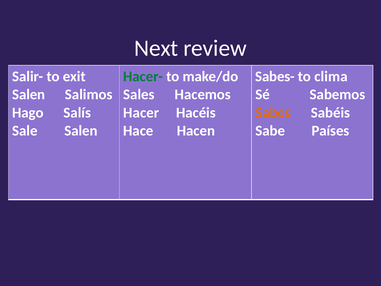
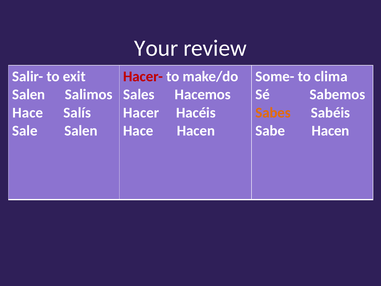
Next: Next -> Your (156, 48)
Hacer- colour: green -> red (143, 76)
Sabes-: Sabes- -> Some- (275, 76)
Hago: Hago -> Hace (28, 113)
Sabe Países: Países -> Hacen (331, 131)
